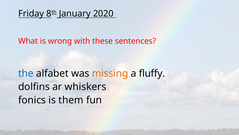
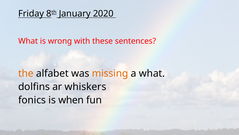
the colour: blue -> orange (26, 73)
a fluffy: fluffy -> what (152, 73)
them: them -> when (71, 100)
